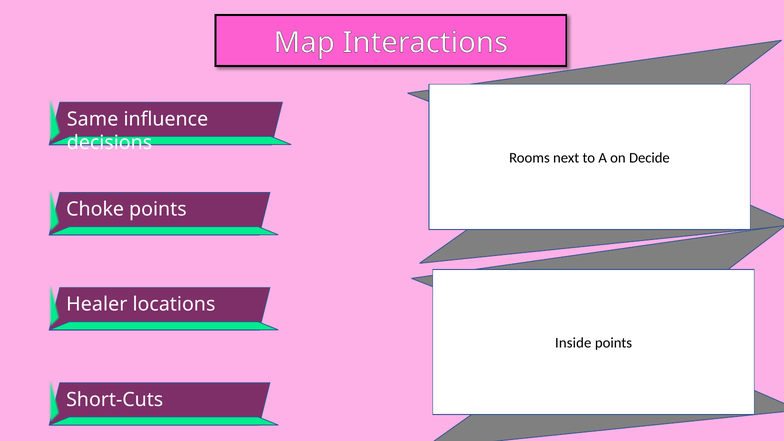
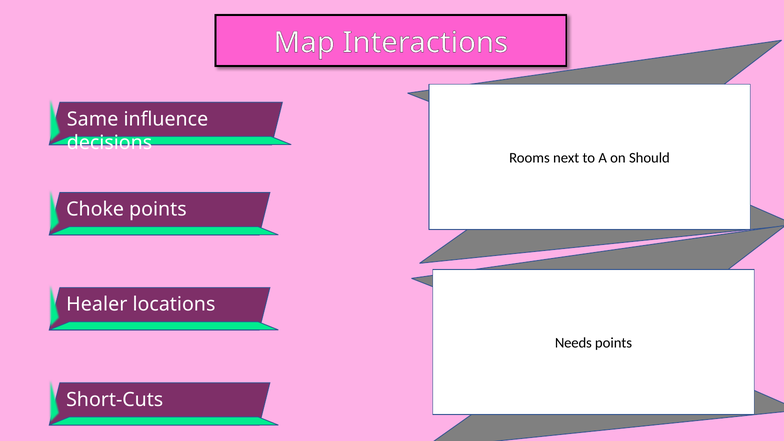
Decide: Decide -> Should (649, 158)
Inside: Inside -> Needs (573, 343)
